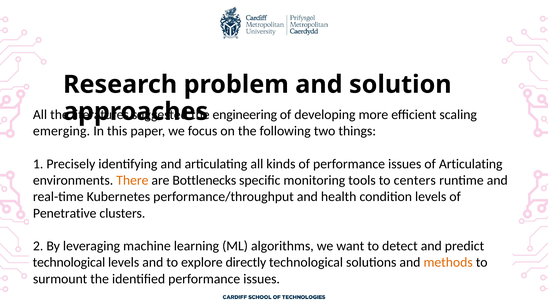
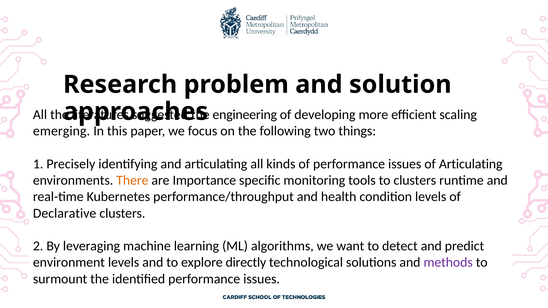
Bottlenecks: Bottlenecks -> Importance (204, 180)
to centers: centers -> clusters (415, 180)
Penetrative: Penetrative -> Declarative (65, 213)
technological: technological -> environment (69, 263)
methods colour: orange -> purple (448, 263)
